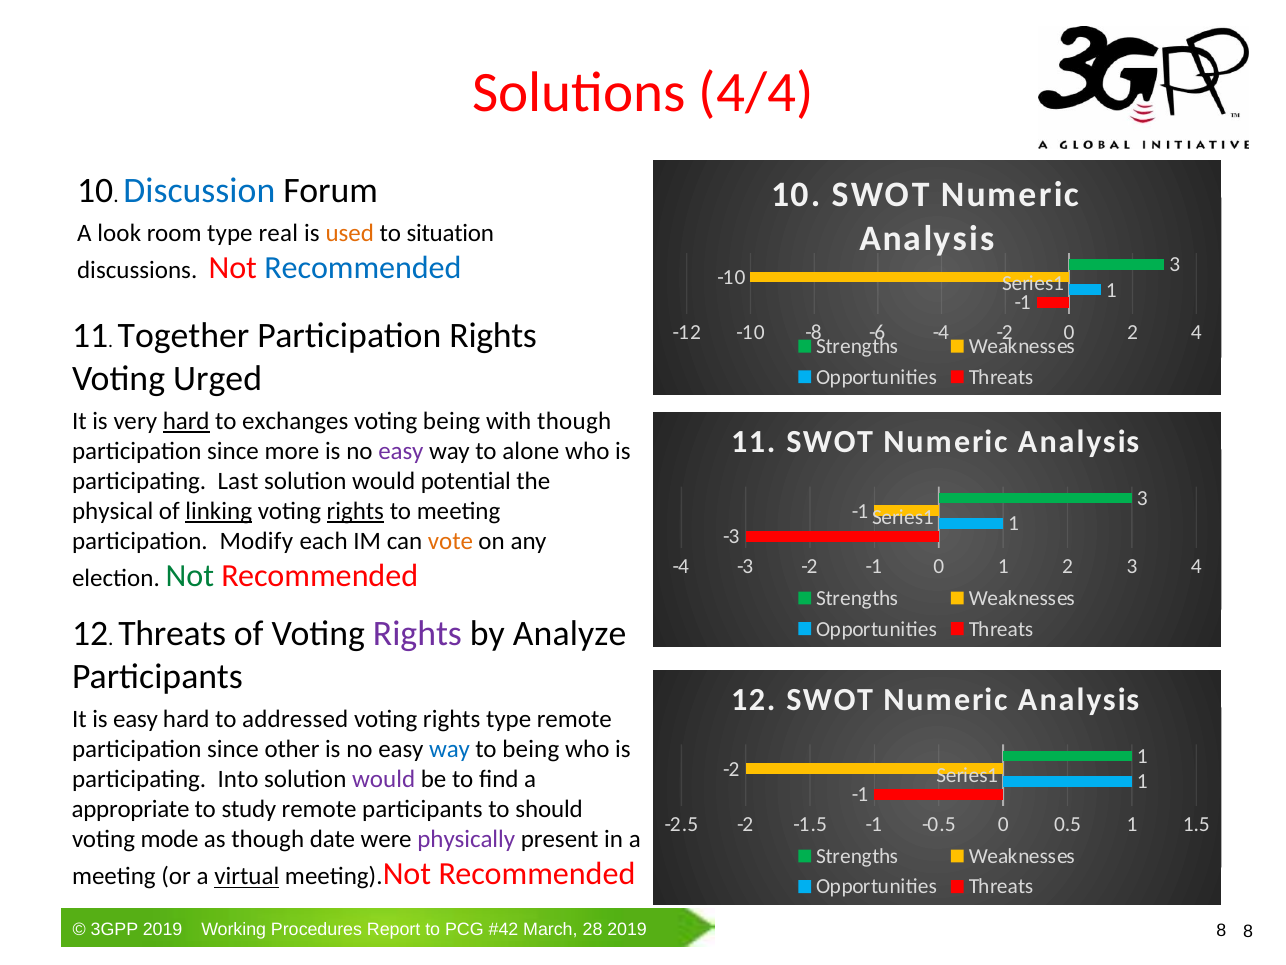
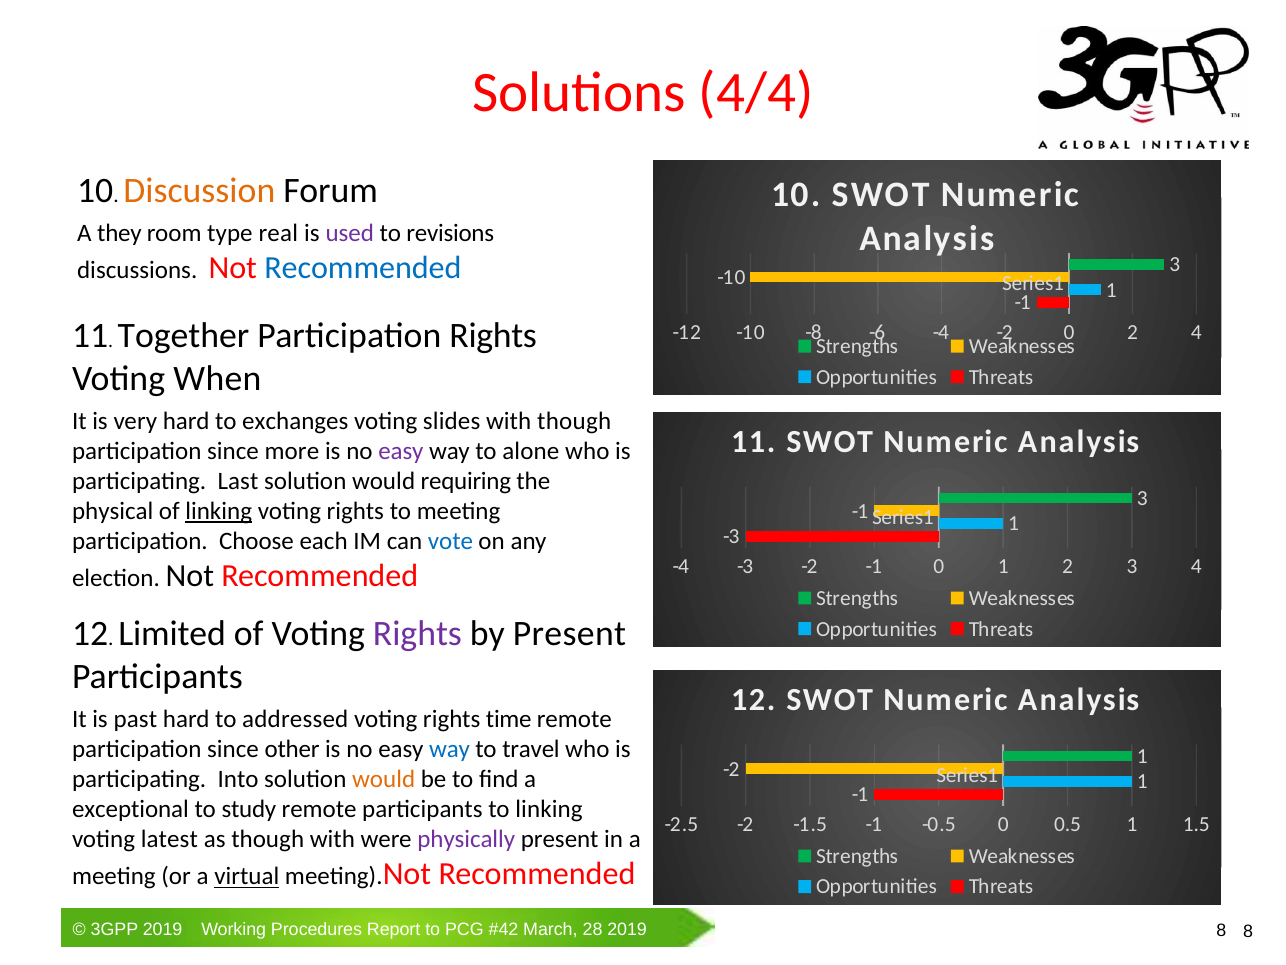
Discussion colour: blue -> orange (199, 191)
look: look -> they (119, 233)
used colour: orange -> purple (350, 233)
situation: situation -> revisions (450, 233)
Urged: Urged -> When (217, 379)
hard underline: present -> none (186, 421)
voting being: being -> slides (452, 421)
potential: potential -> requiring (466, 481)
rights underline: present -> none (355, 511)
Modify: Modify -> Choose (256, 541)
vote colour: orange -> blue (450, 541)
Not colour: green -> black (190, 576)
Threats: Threats -> Limited (172, 634)
by Analyze: Analyze -> Present (569, 634)
is easy: easy -> past (135, 719)
rights type: type -> time (509, 719)
to being: being -> travel (531, 749)
would colour: purple -> orange (384, 779)
appropriate: appropriate -> exceptional (130, 809)
to should: should -> linking (549, 809)
mode: mode -> latest (169, 839)
though date: date -> with (332, 839)
